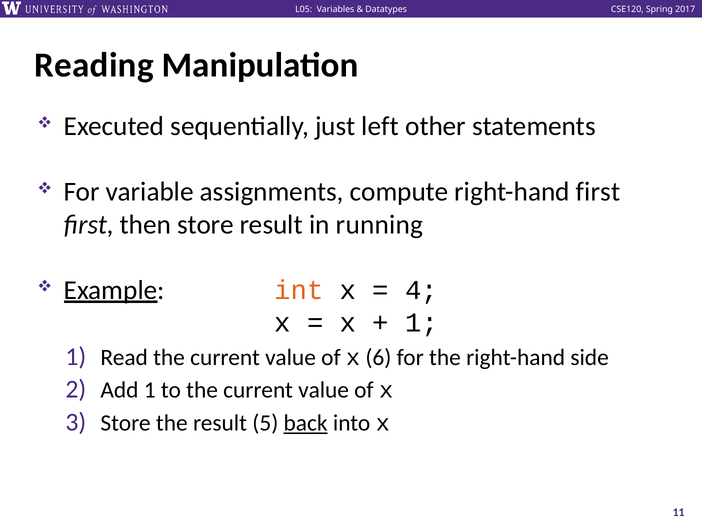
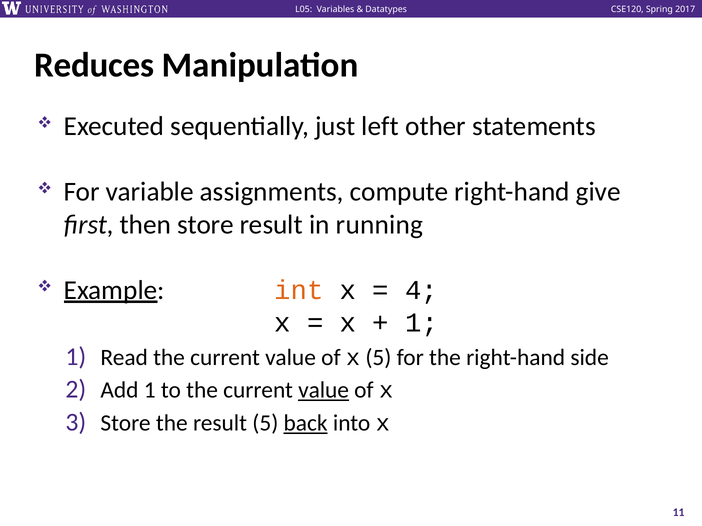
Reading: Reading -> Reduces (94, 65)
right-hand first: first -> give (598, 192)
x 6: 6 -> 5 (378, 358)
value underline: none -> present (324, 391)
